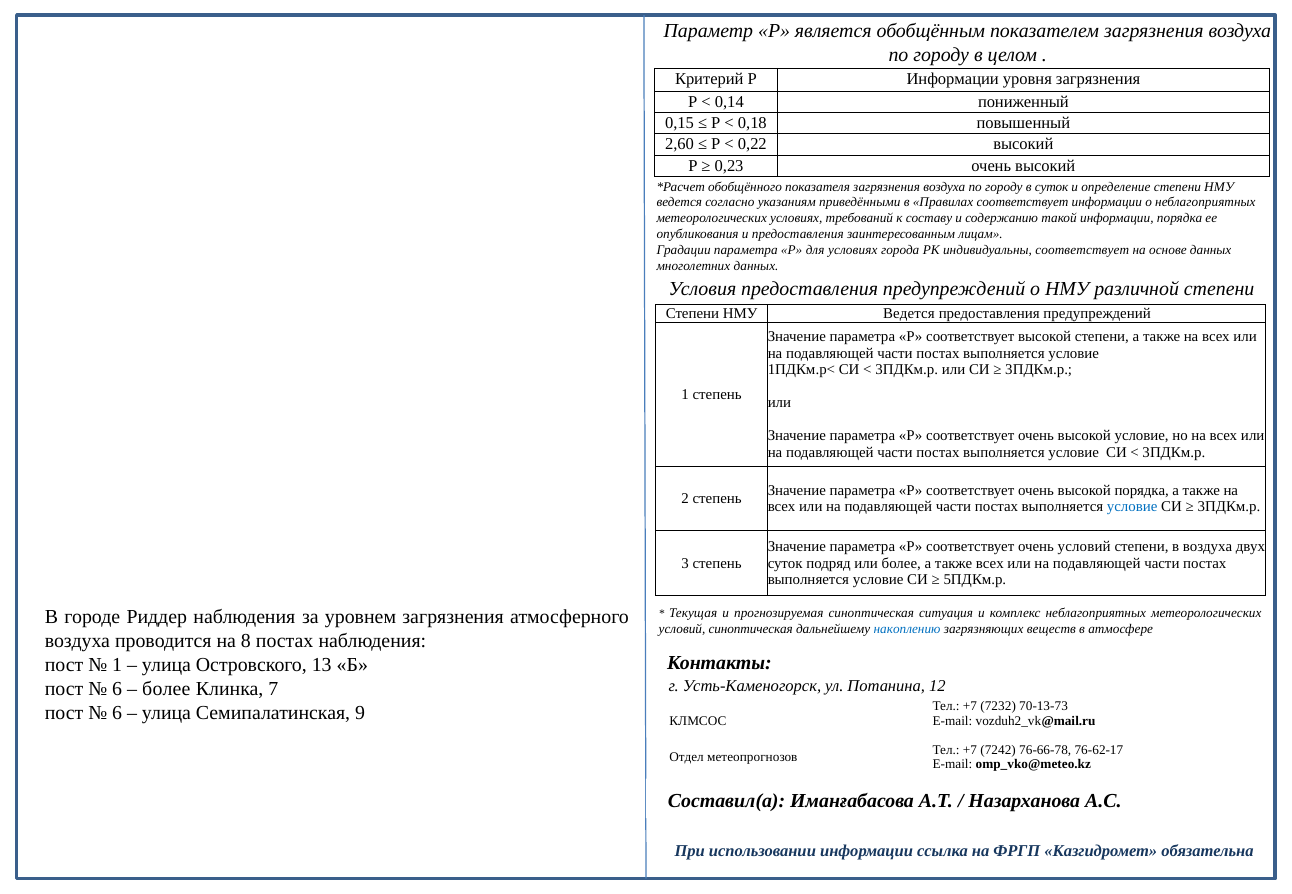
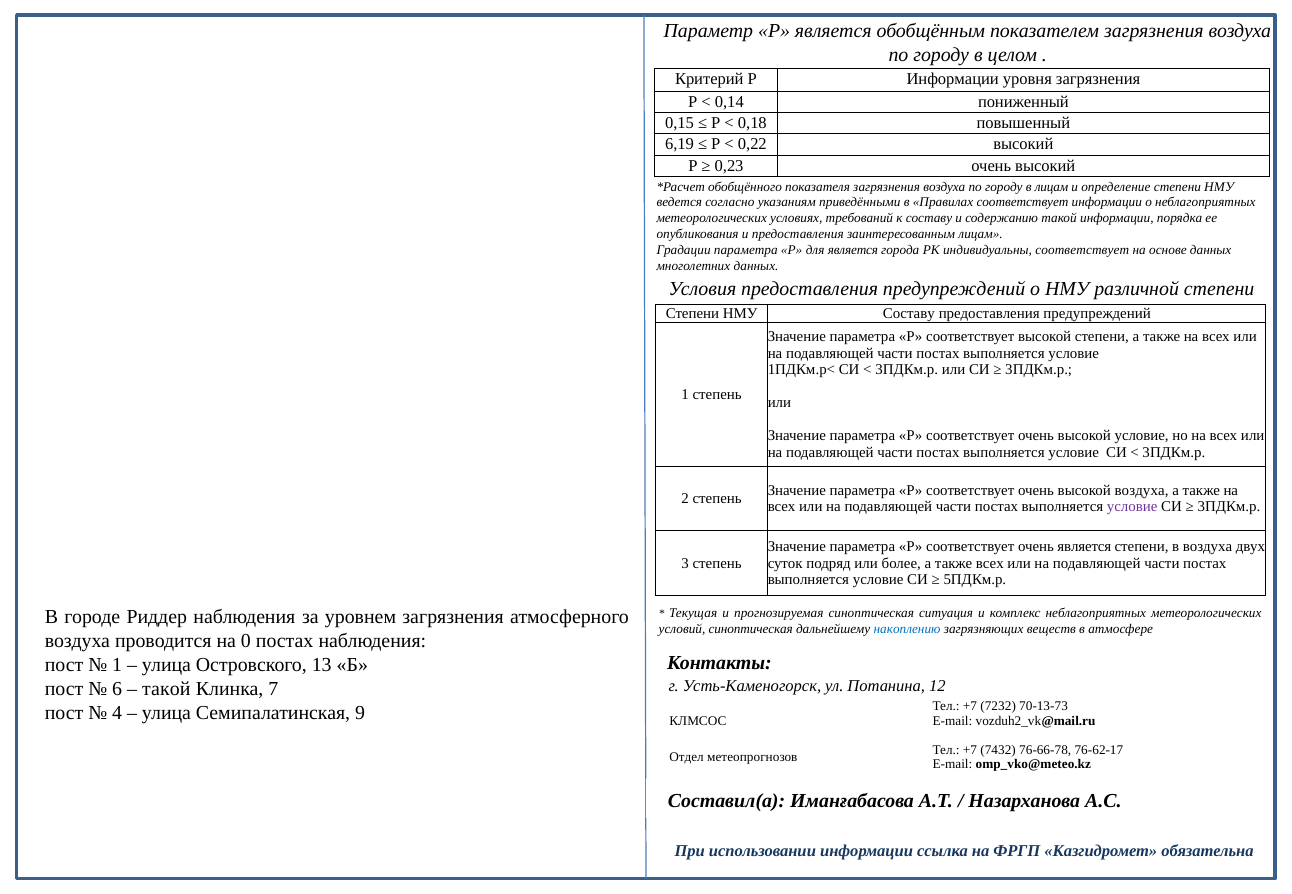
2,60: 2,60 -> 6,19 (679, 144)
в суток: суток -> лицам (1052, 187)
для условиях: условиях -> является (853, 250)
Ведется: Ведется -> Составу (909, 314)
высокой порядка: порядка -> воздуха (1142, 491)
условие colour: blue -> purple (1132, 507)
очень условий: условий -> является (1084, 547)
8: 8 -> 0 (246, 641)
более: более -> такой (166, 689)
6: 6 -> 4 (117, 713)
7242: 7242 -> 7432 (998, 750)
